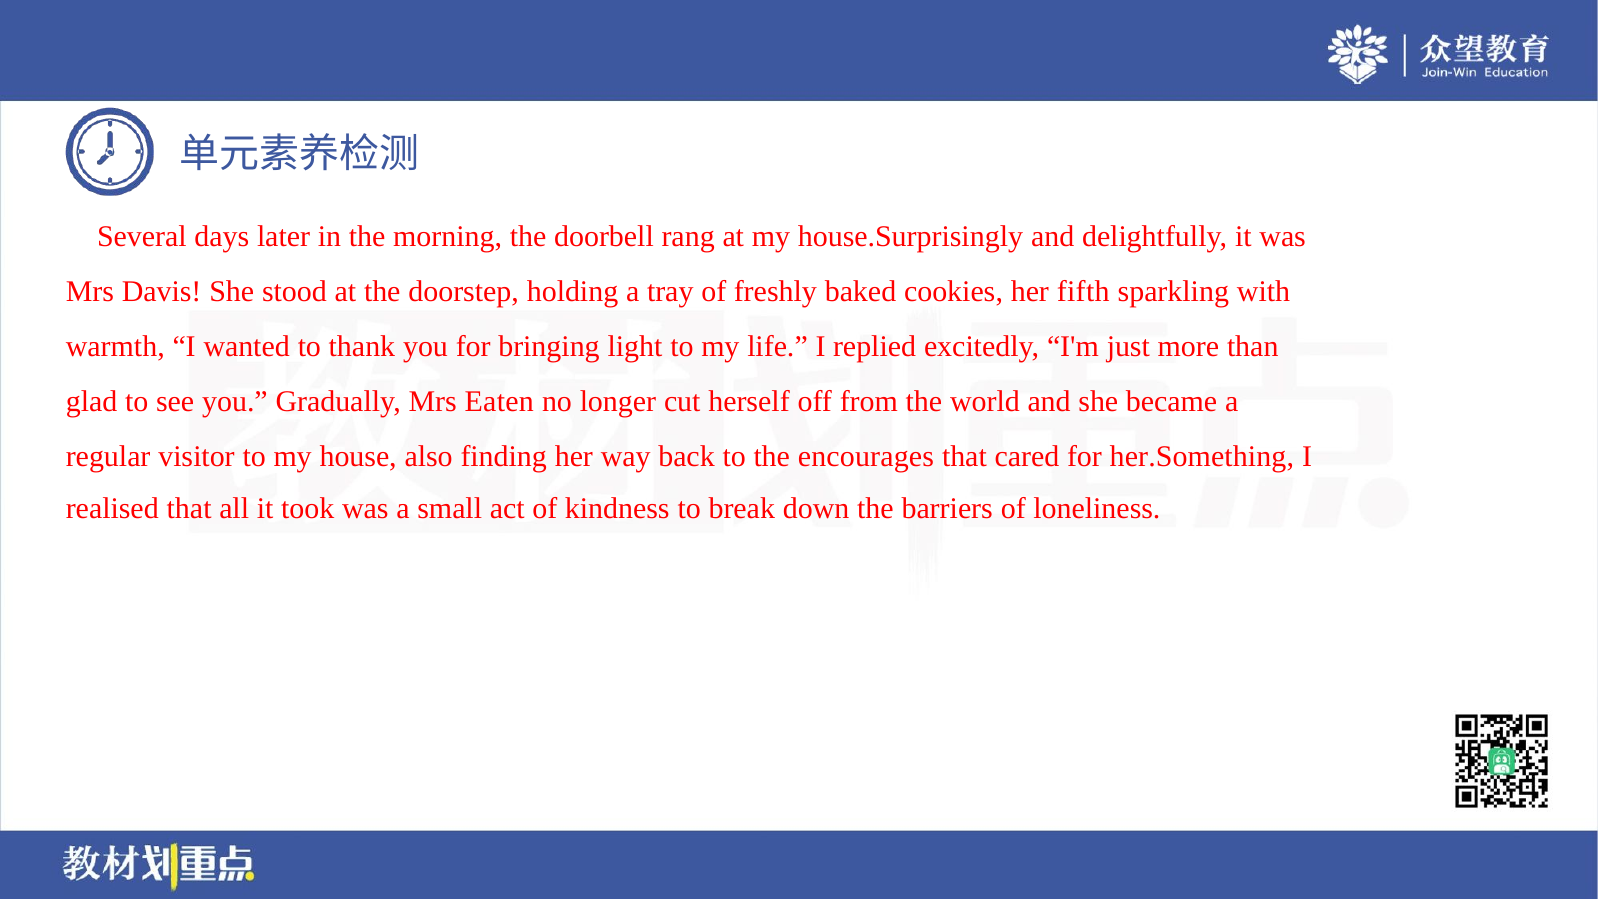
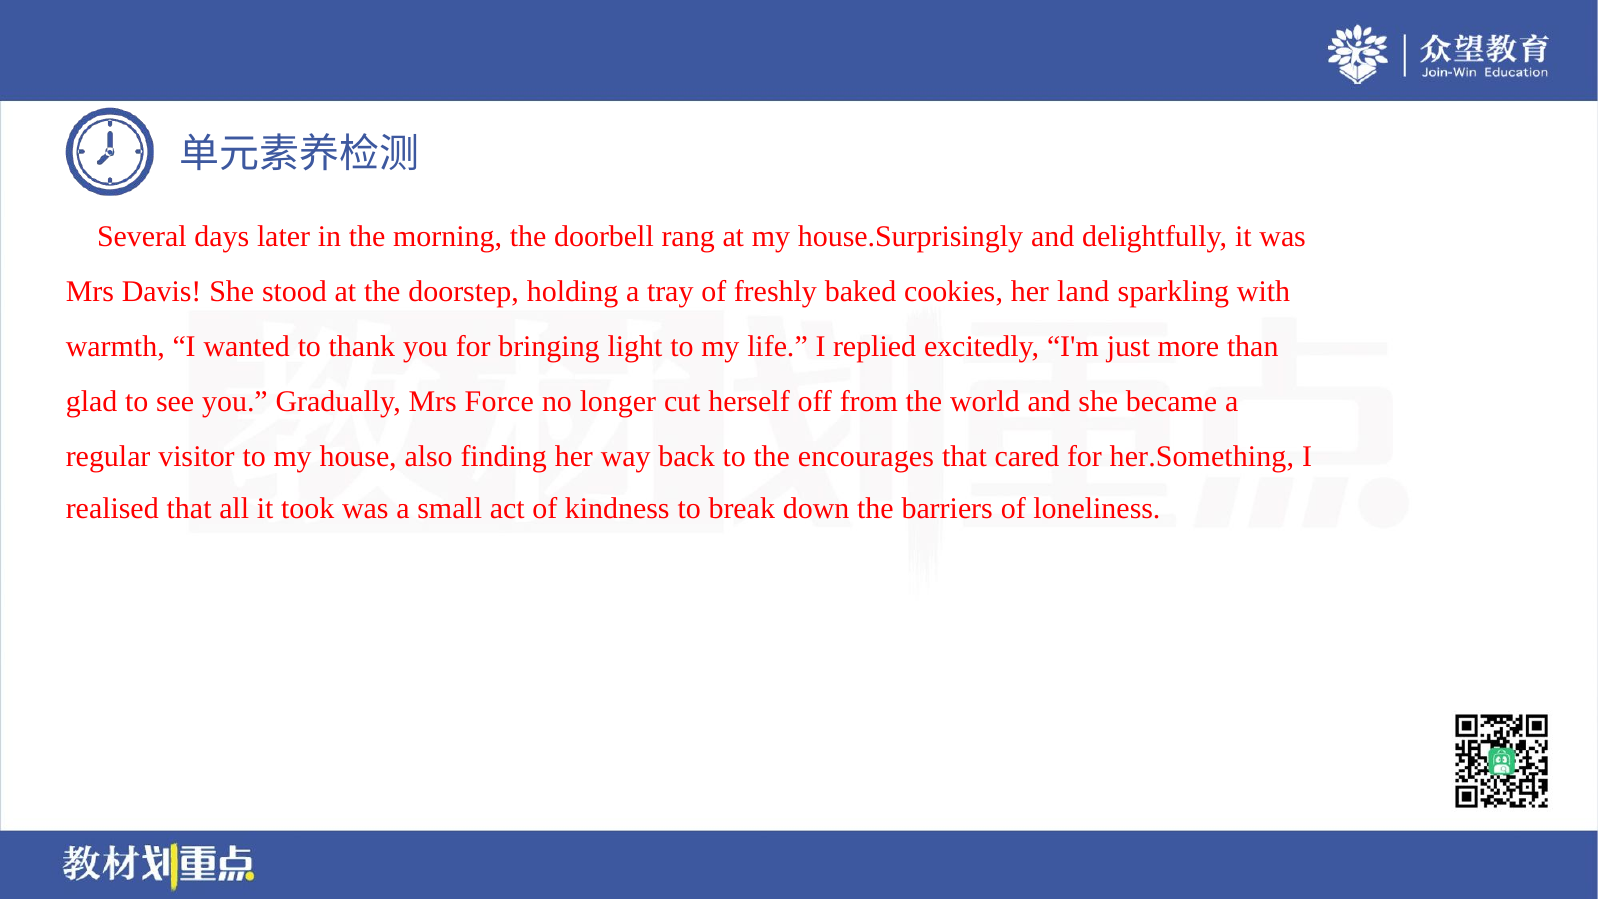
fifth: fifth -> land (1083, 292)
Eaten: Eaten -> Force (499, 402)
